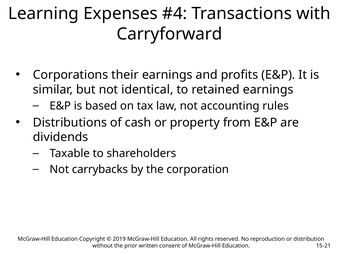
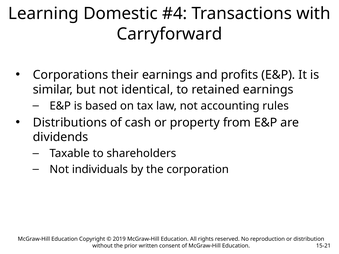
Expenses: Expenses -> Domestic (121, 14)
carrybacks: carrybacks -> individuals (100, 169)
